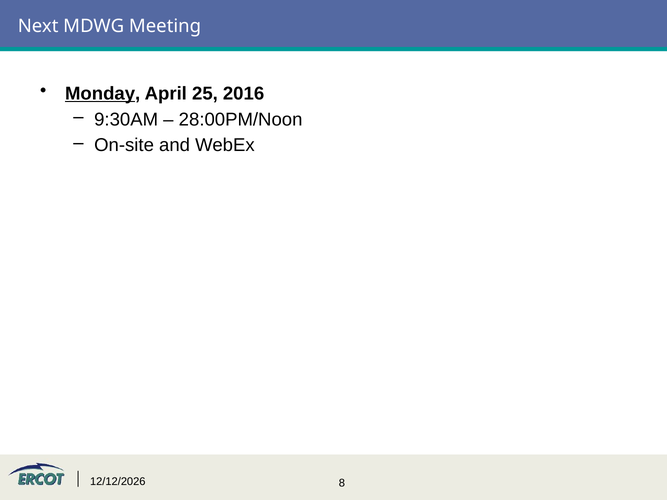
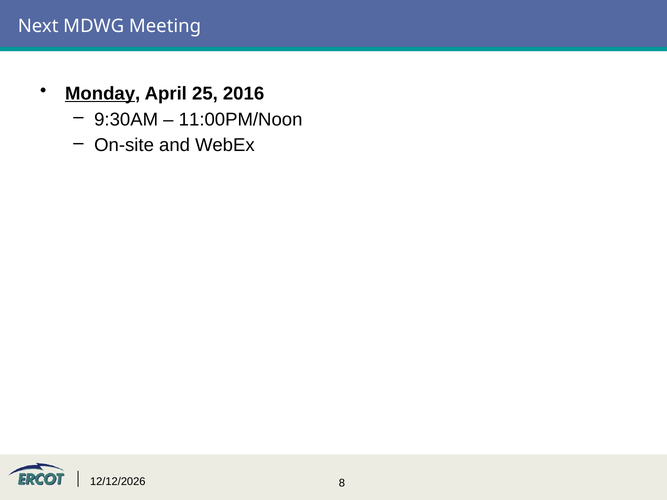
28:00PM/Noon: 28:00PM/Noon -> 11:00PM/Noon (241, 120)
